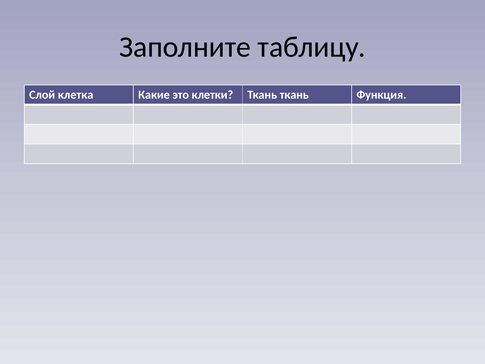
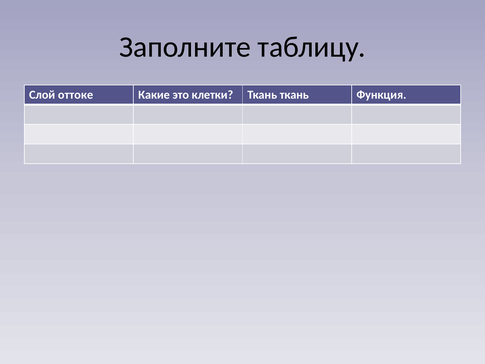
клетка: клетка -> оттоке (76, 95)
